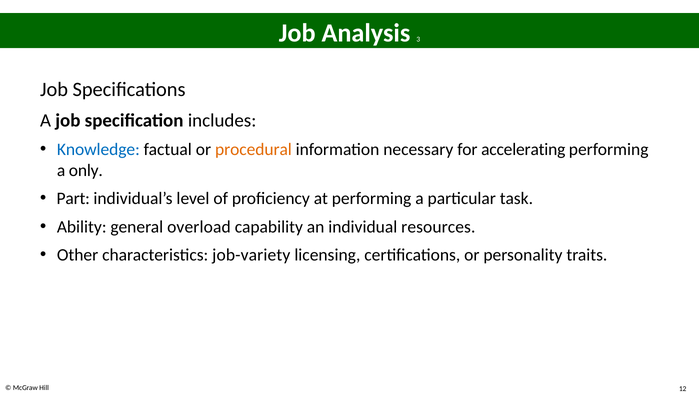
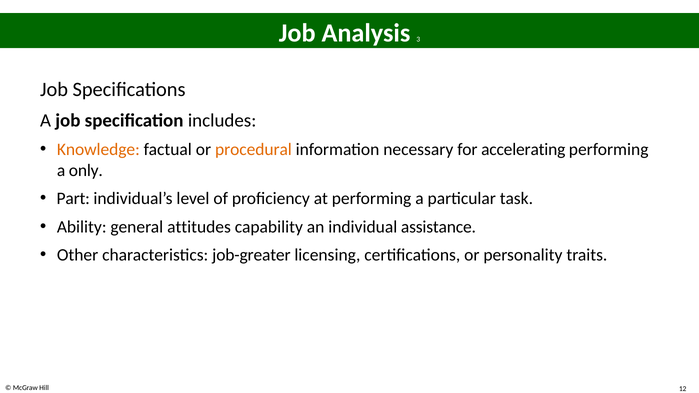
Knowledge colour: blue -> orange (98, 149)
overload: overload -> attitudes (199, 227)
resources: resources -> assistance (438, 227)
job-variety: job-variety -> job-greater (251, 255)
